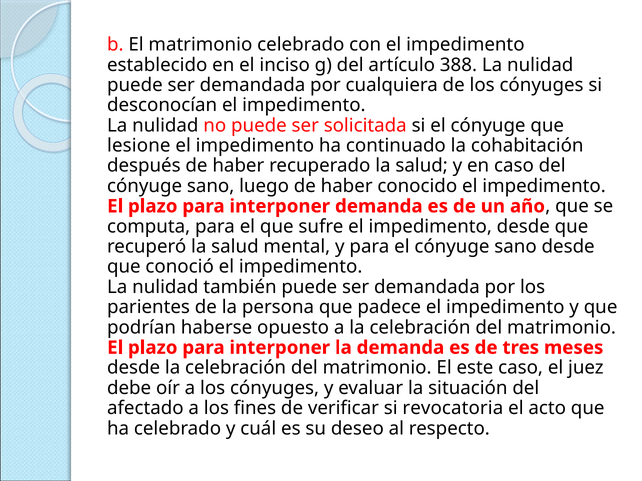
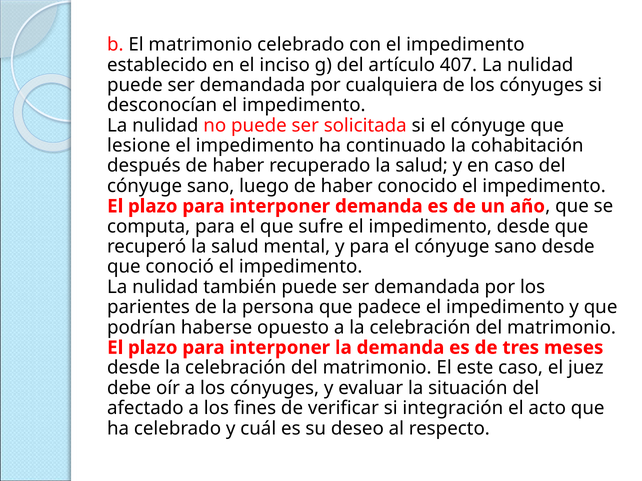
388: 388 -> 407 (458, 65)
revocatoria: revocatoria -> integración (453, 409)
